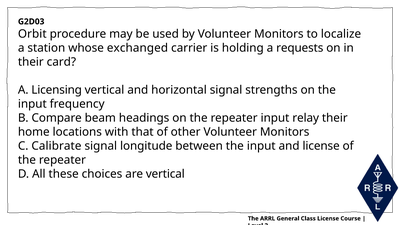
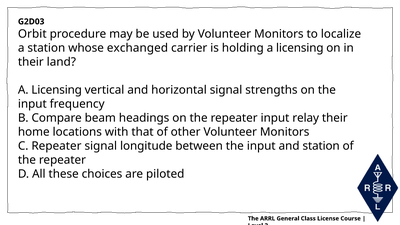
holding a requests: requests -> licensing (300, 48)
card: card -> land (61, 62)
C Calibrate: Calibrate -> Repeater (56, 146)
and license: license -> station (321, 146)
are vertical: vertical -> piloted (165, 174)
